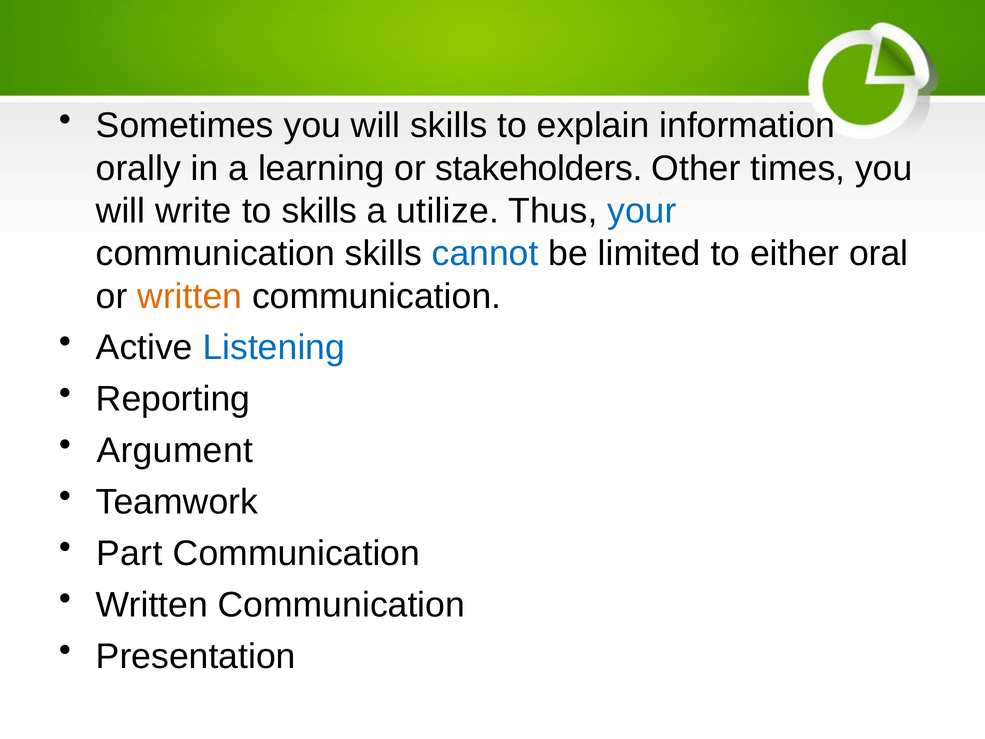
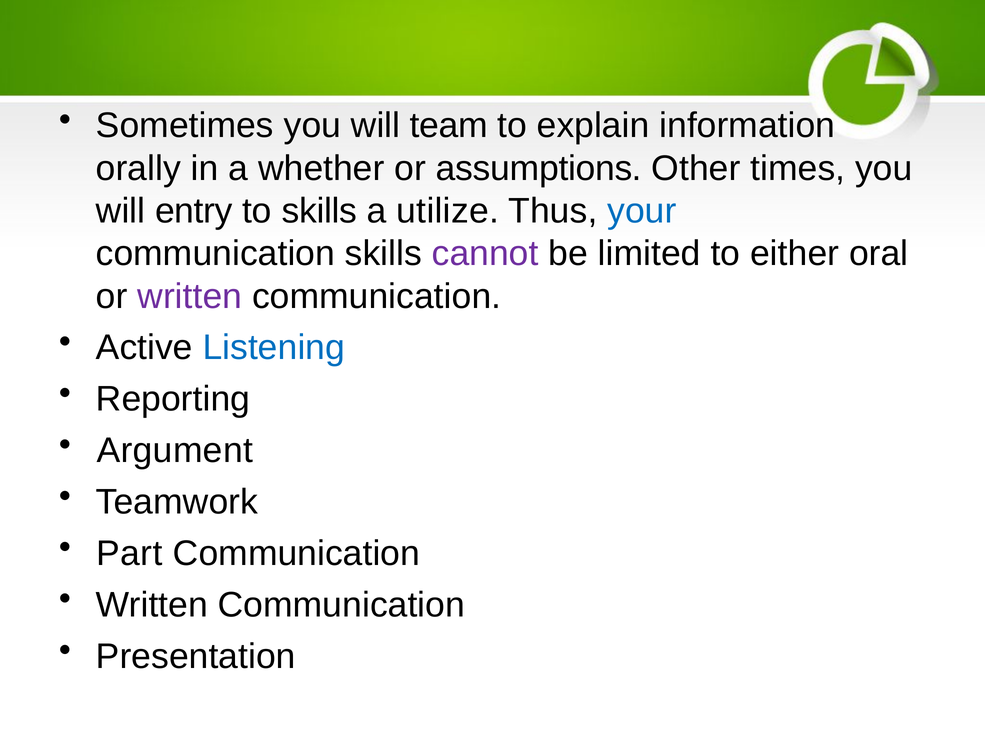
will skills: skills -> team (449, 126)
learning: learning -> whether (321, 168)
stakeholders: stakeholders -> assumptions (539, 168)
write: write -> entry (194, 211)
cannot colour: blue -> purple (485, 254)
written colour: orange -> purple (190, 296)
